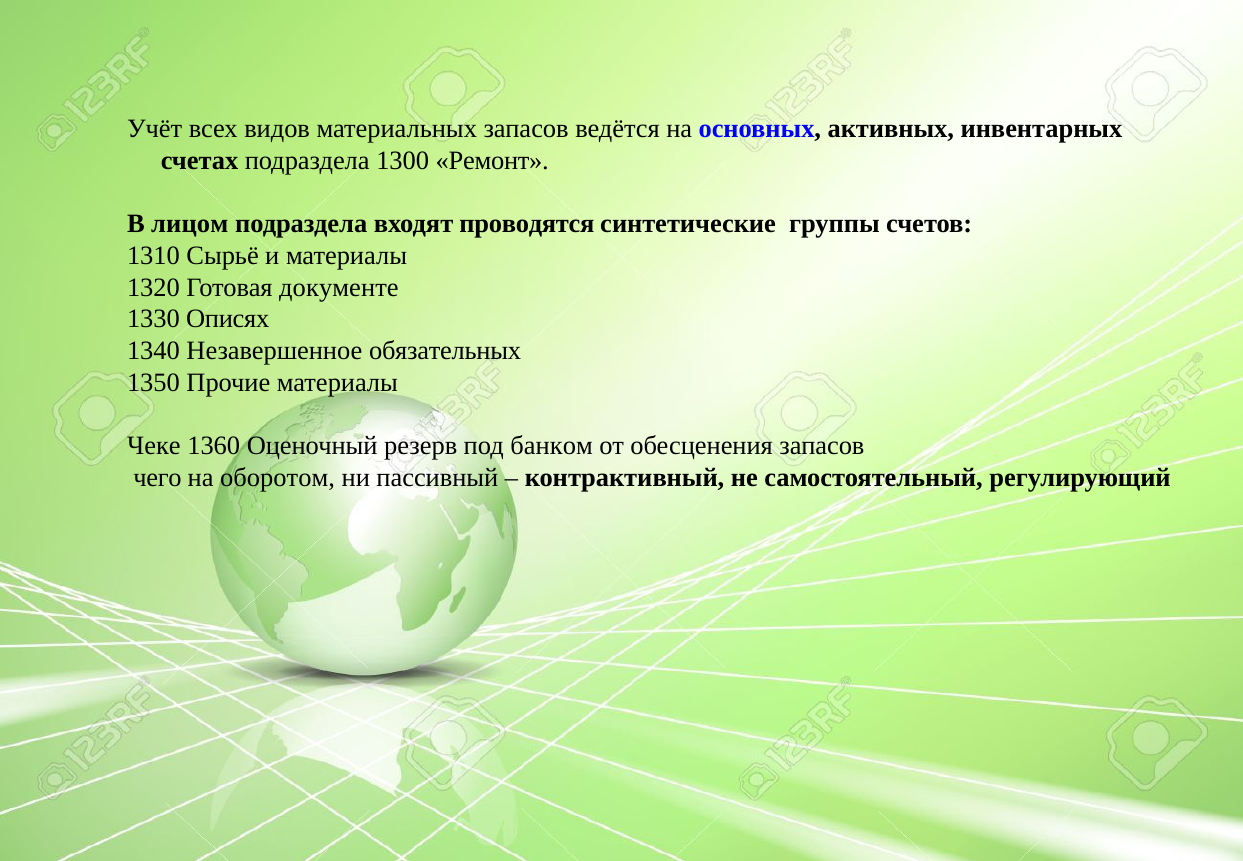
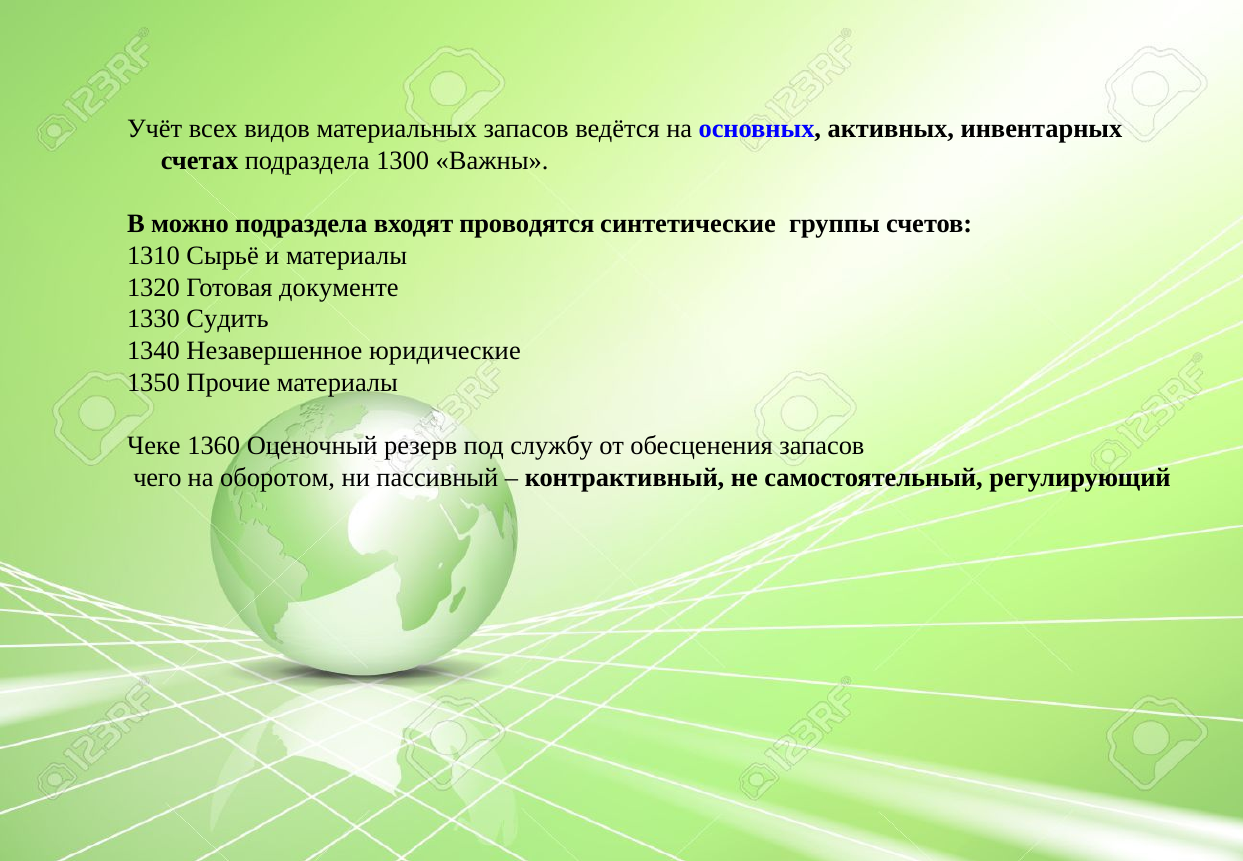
Ремонт: Ремонт -> Важны (492, 160)
лицом: лицом -> можно (190, 224)
Описях: Описях -> Судить (227, 319)
обязательных: обязательных -> юридические (445, 351)
банком: банком -> службу (552, 446)
